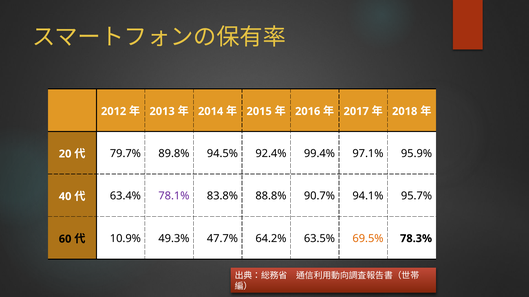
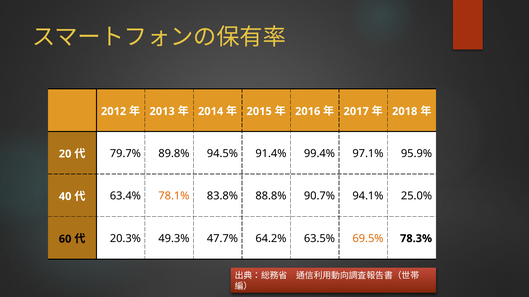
92.4%: 92.4% -> 91.4% (271, 154)
78.1% colour: purple -> orange (174, 196)
95.7%: 95.7% -> 25.0% (416, 196)
10.9%: 10.9% -> 20.3% (125, 239)
